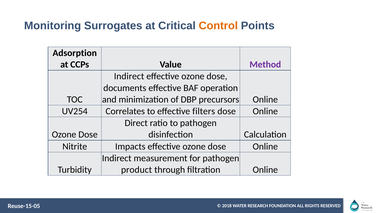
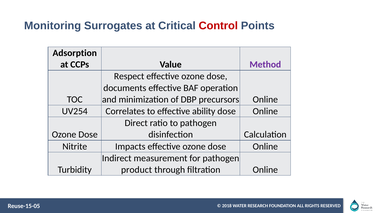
Control colour: orange -> red (218, 26)
Indirect: Indirect -> Respect (129, 76)
filters: filters -> ability (204, 111)
